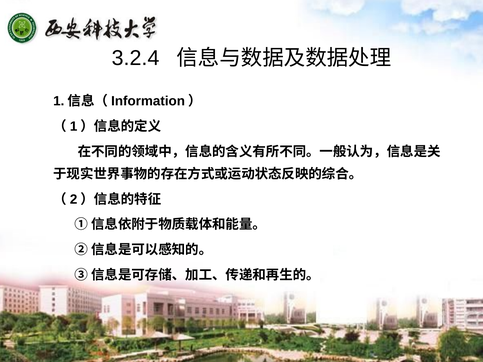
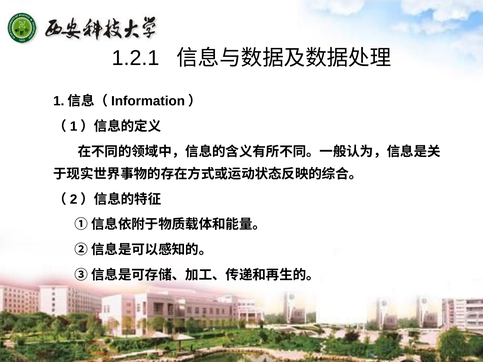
3.2.4: 3.2.4 -> 1.2.1 (136, 58)
